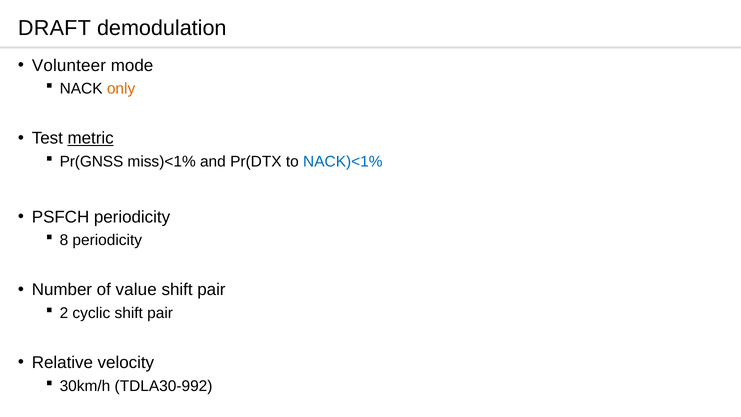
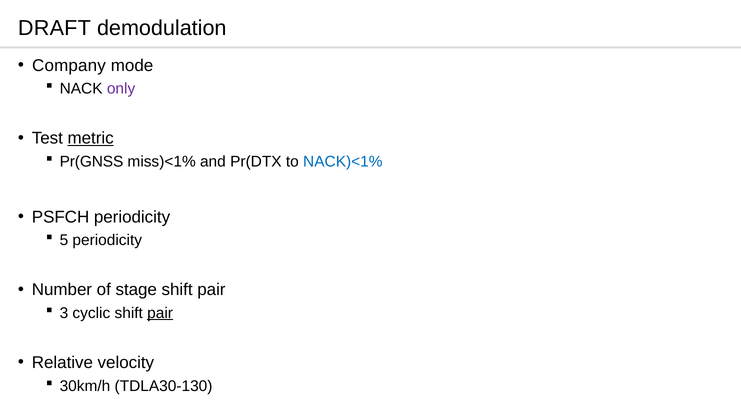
Volunteer: Volunteer -> Company (69, 65)
only colour: orange -> purple (121, 89)
8: 8 -> 5 (64, 240)
value: value -> stage (136, 290)
2: 2 -> 3 (64, 313)
pair underline: none -> present (160, 313)
TDLA30-992: TDLA30-992 -> TDLA30-130 (164, 386)
